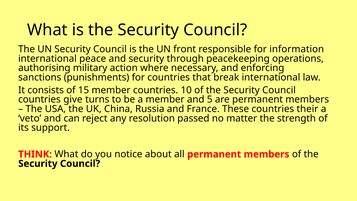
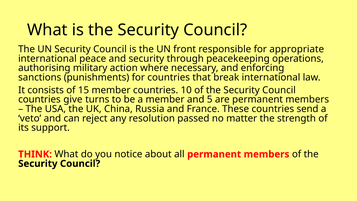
information: information -> appropriate (297, 49)
their: their -> send (308, 109)
